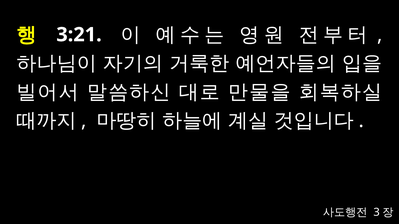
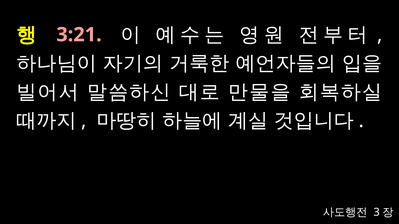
3:21 colour: white -> pink (79, 35)
